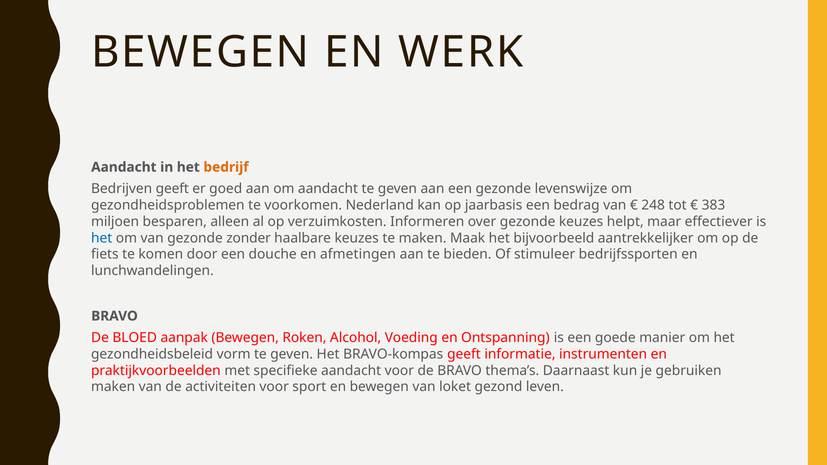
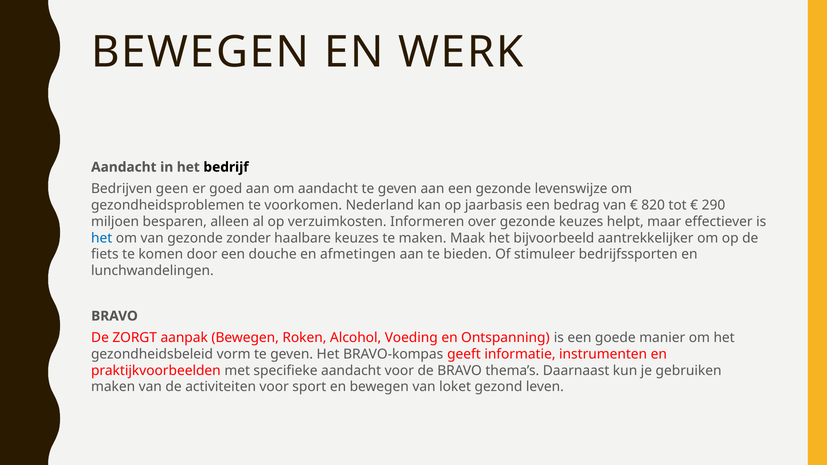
bedrijf colour: orange -> black (226, 167)
Bedrijven geeft: geeft -> geen (172, 189)
248: 248 -> 820 (653, 205)
383: 383 -> 290 (713, 205)
BLOED: BLOED -> ZORGT (135, 338)
